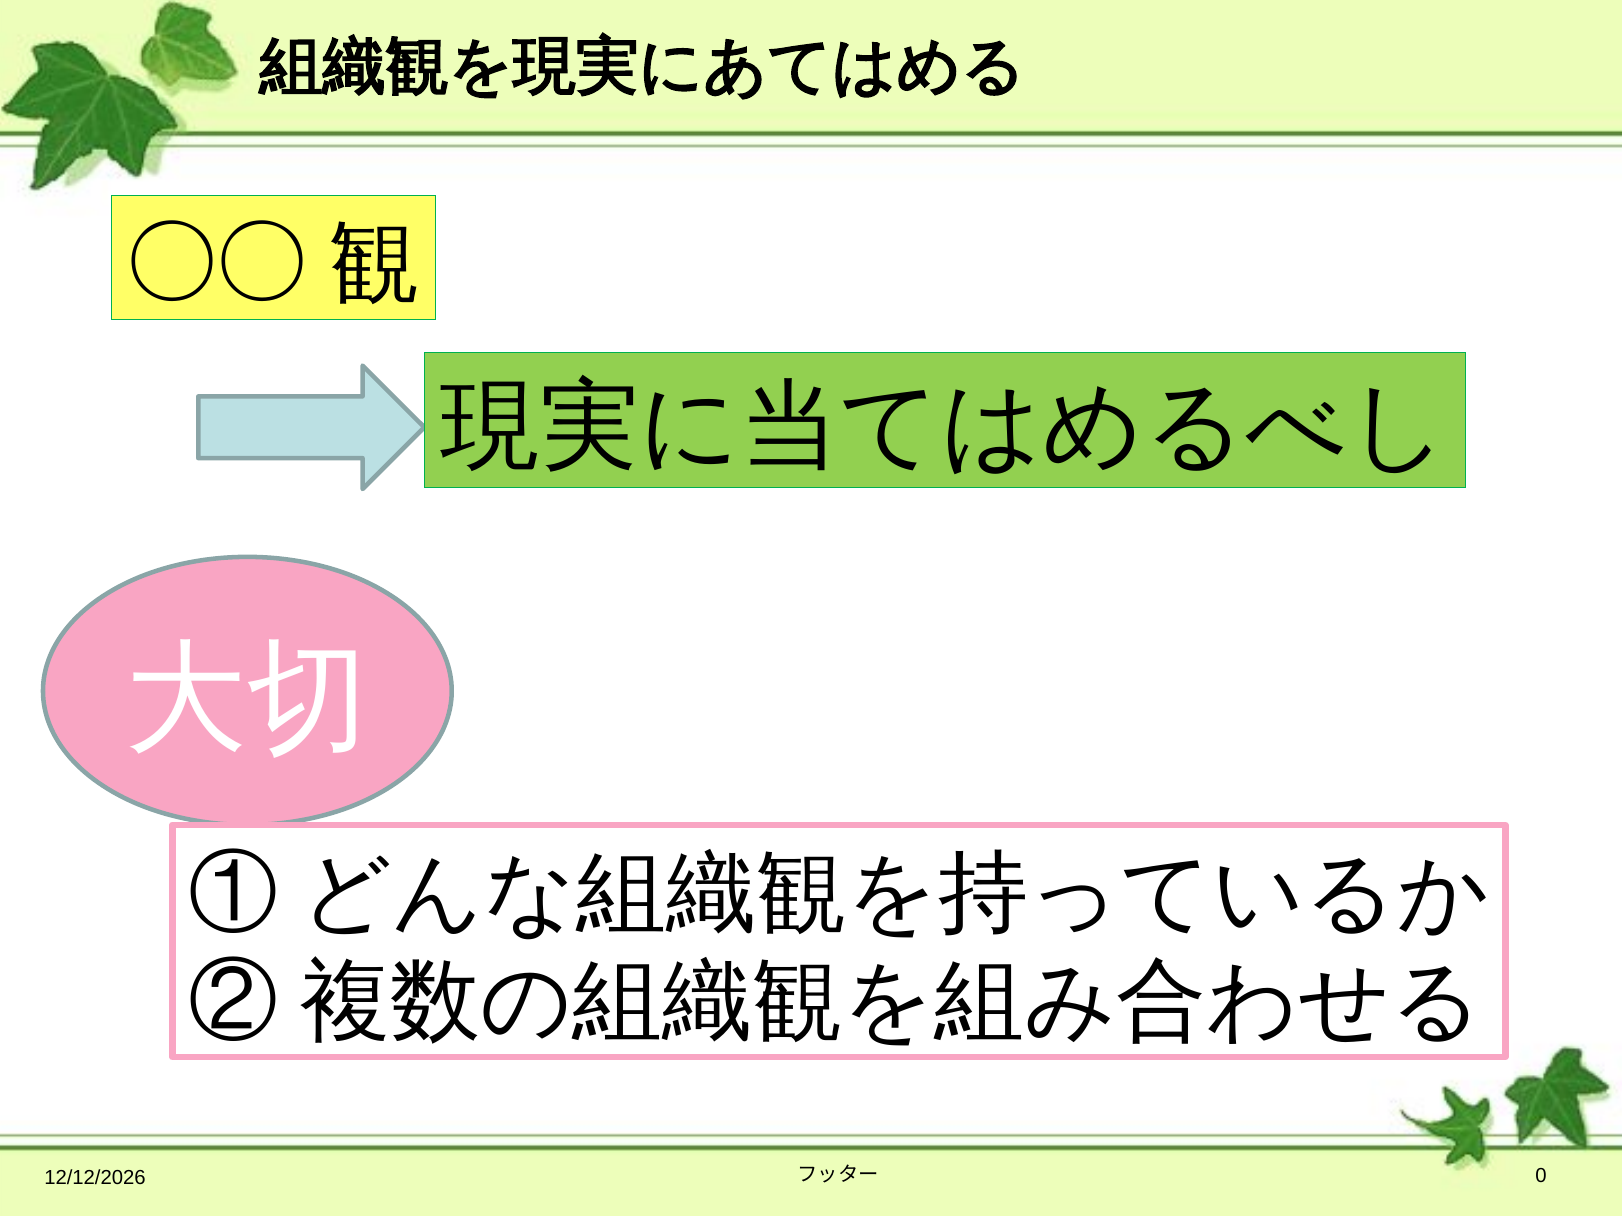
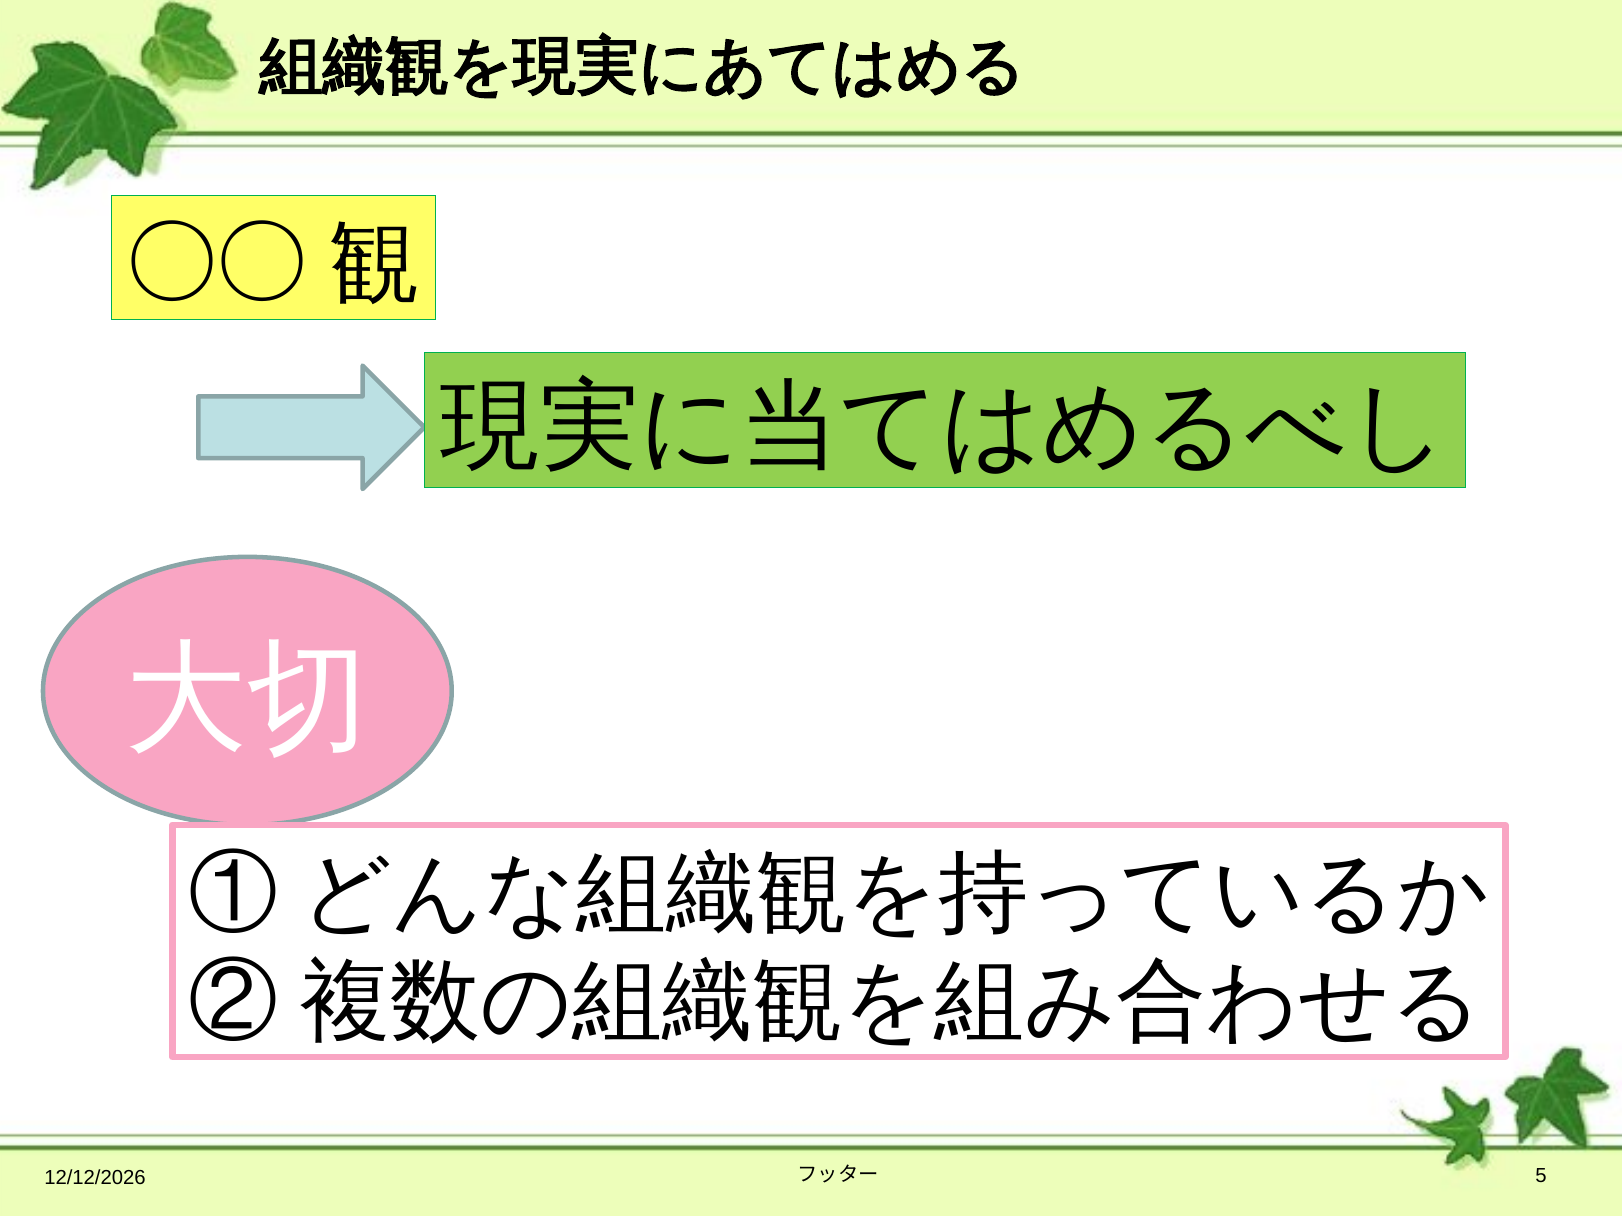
0: 0 -> 5 (1541, 1176)
